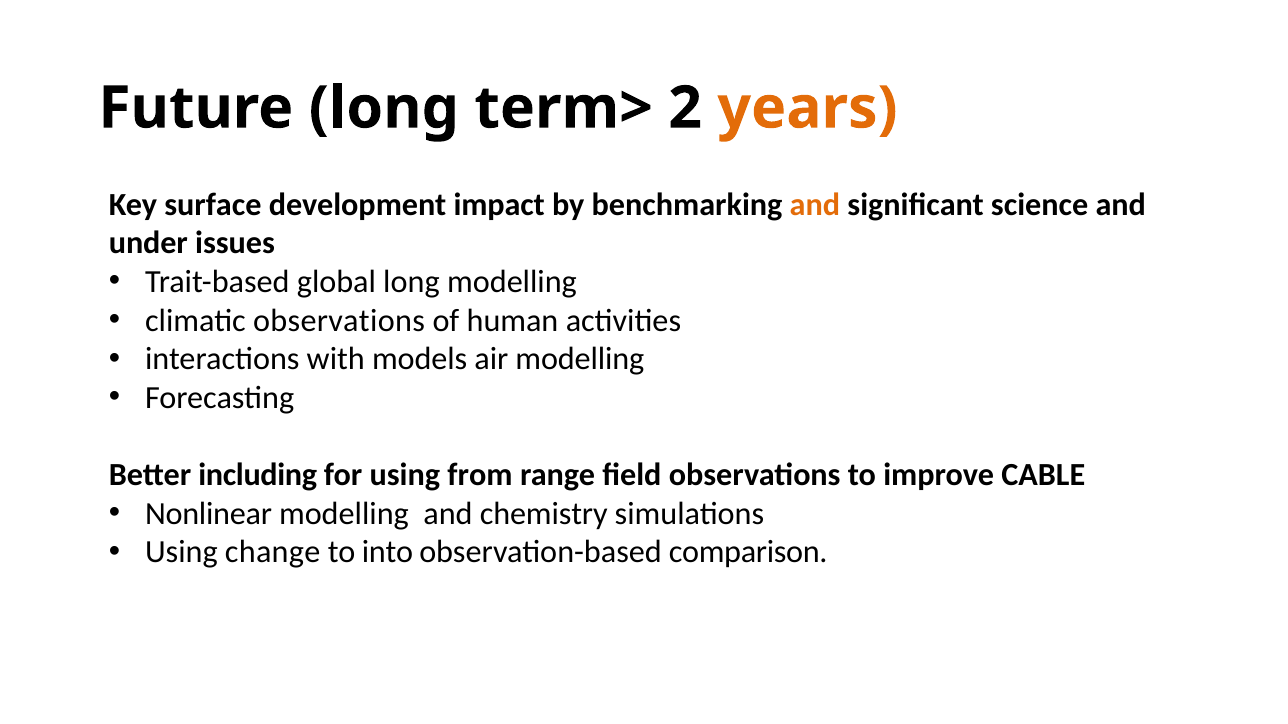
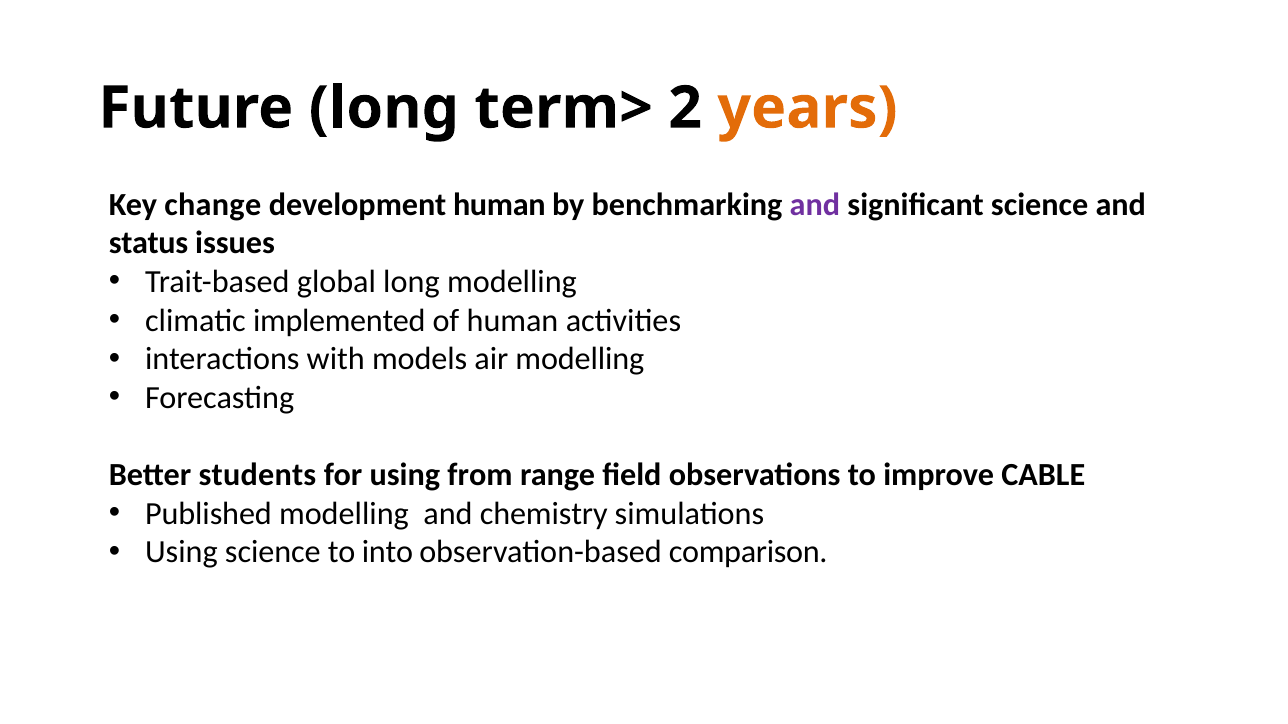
surface: surface -> change (213, 205)
development impact: impact -> human (499, 205)
and colour: orange -> purple (815, 205)
under: under -> status (149, 244)
climatic observations: observations -> implemented (339, 321)
including: including -> students (257, 475)
Nonlinear: Nonlinear -> Published (208, 514)
Using change: change -> science (273, 553)
